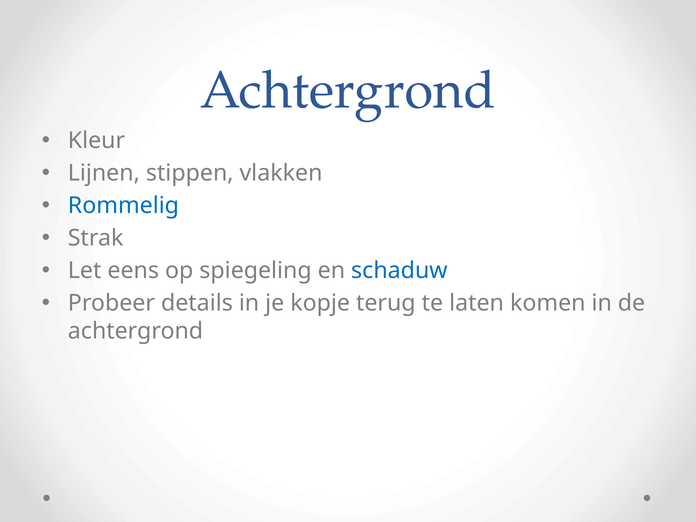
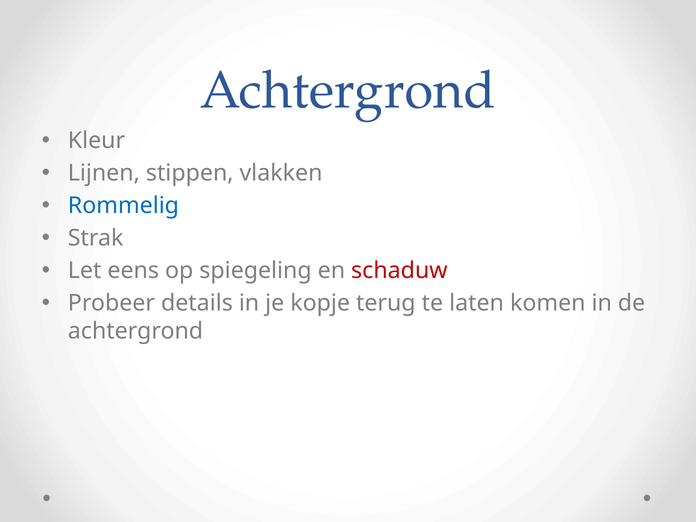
schaduw colour: blue -> red (399, 271)
